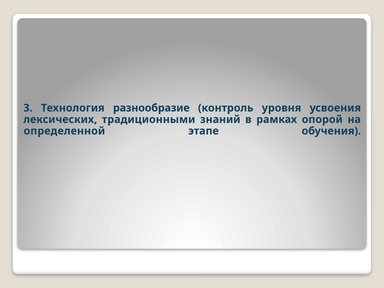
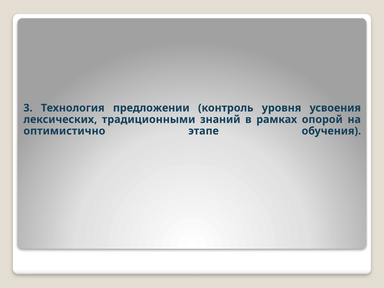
разнообразие: разнообразие -> предложении (151, 108)
определенной: определенной -> оптимистично (64, 131)
